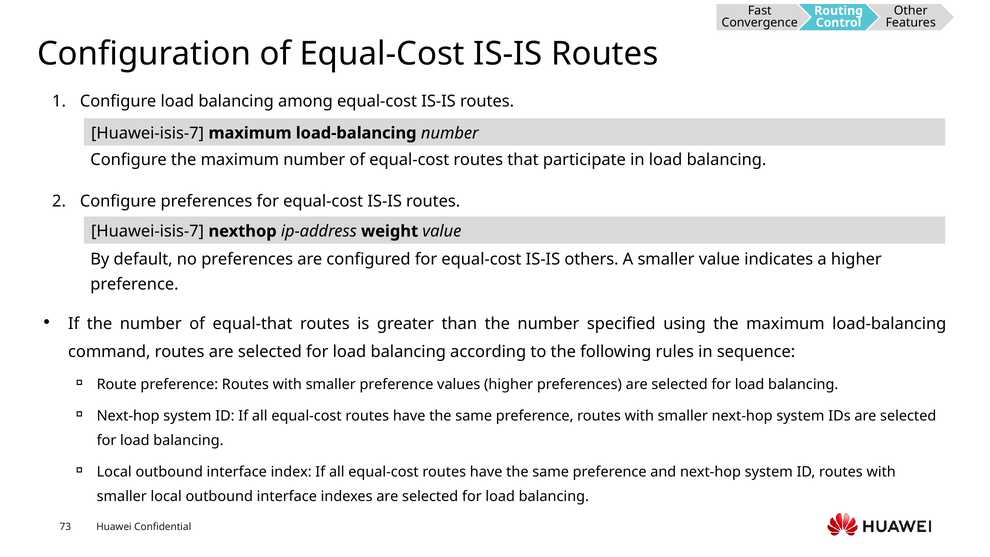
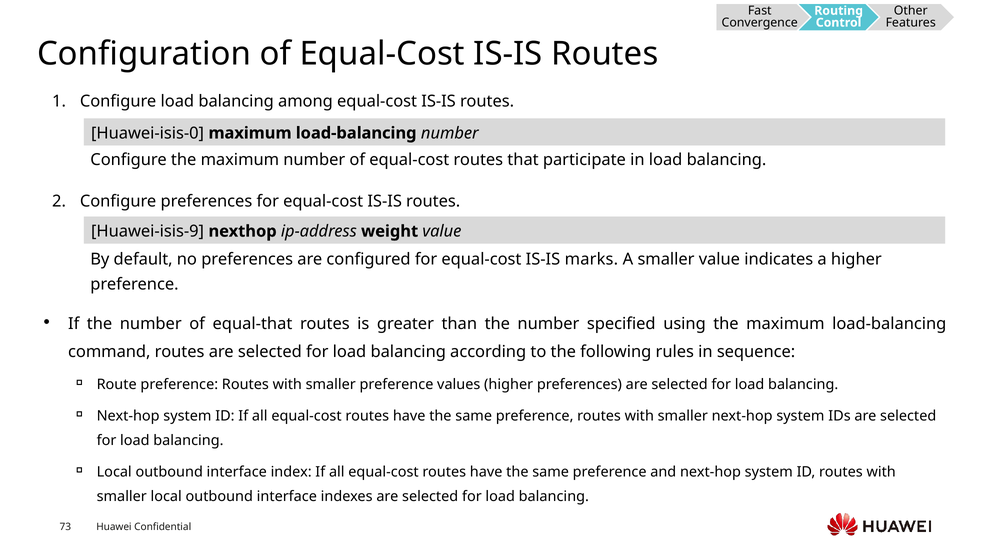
Huawei-isis-7: Huawei-isis-7 -> Huawei-isis-0 (148, 133)
Huawei-isis-7: Huawei-isis-7 -> Huawei-isis-9 (148, 231)
others: others -> marks (591, 259)
